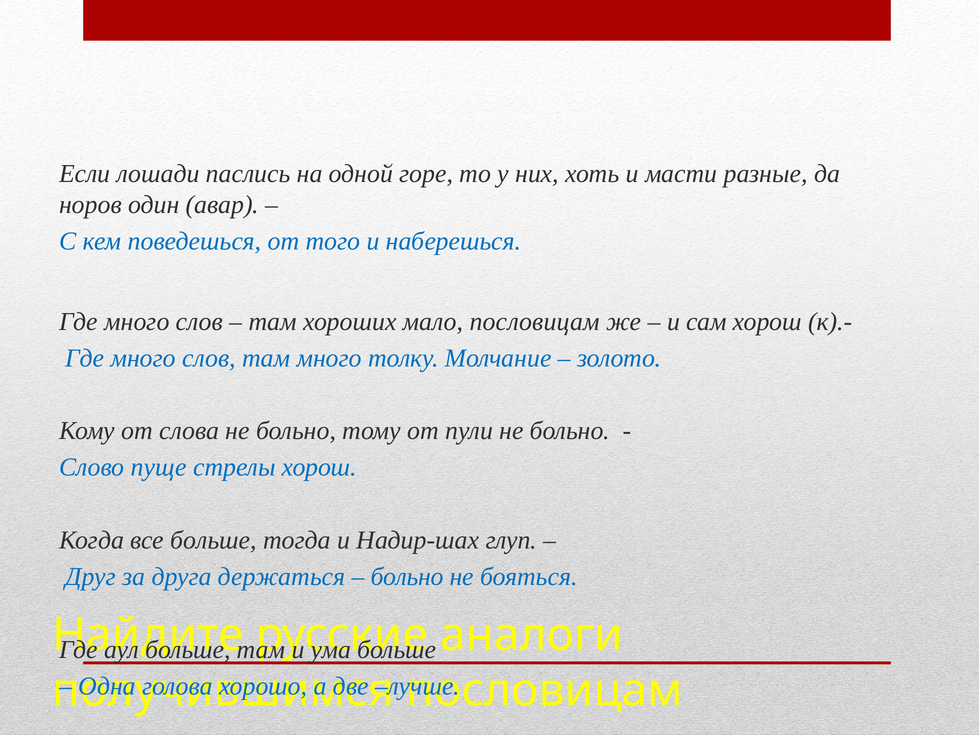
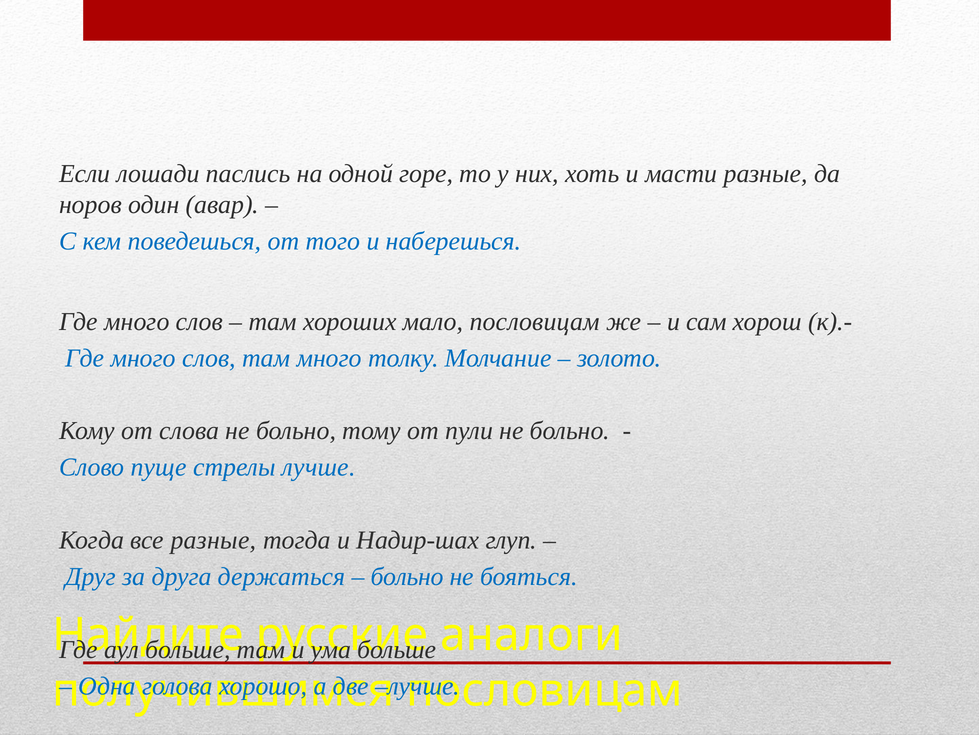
стрелы хорош: хорош -> лучше (319, 467)
все больше: больше -> разные (213, 540)
